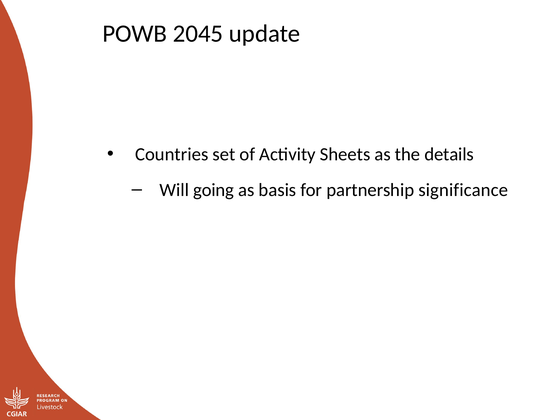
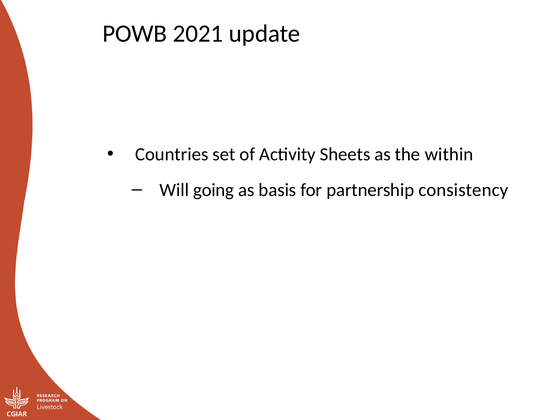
2045: 2045 -> 2021 (198, 33)
details: details -> within (449, 154)
significance: significance -> consistency (463, 190)
